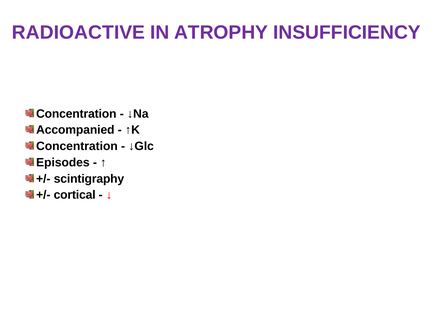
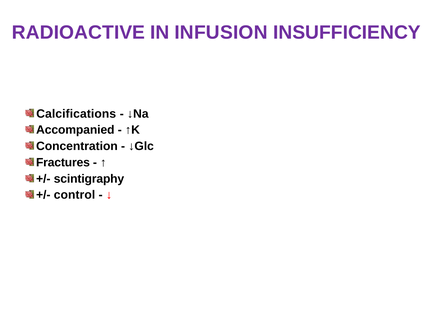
ATROPHY: ATROPHY -> INFUSION (221, 32)
Concentration: Concentration -> Calcifications (76, 114)
Episodes: Episodes -> Fractures (63, 162)
cortical: cortical -> control (75, 195)
